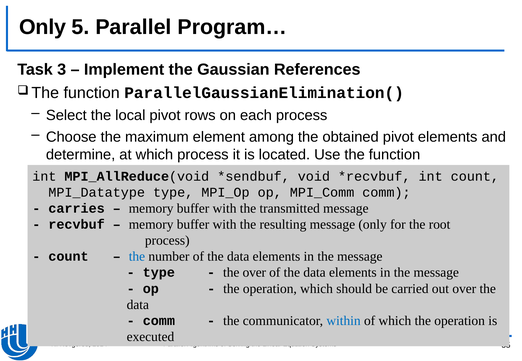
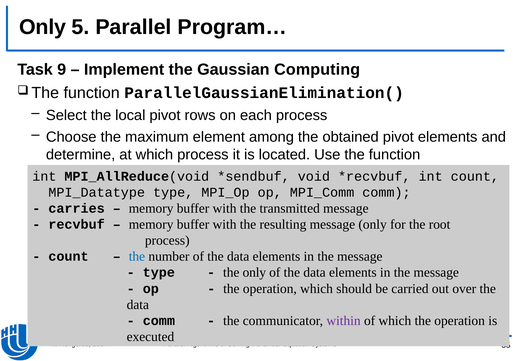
3: 3 -> 9 (62, 70)
References: References -> Computing (317, 70)
the over: over -> only (254, 273)
within colour: blue -> purple (344, 321)
